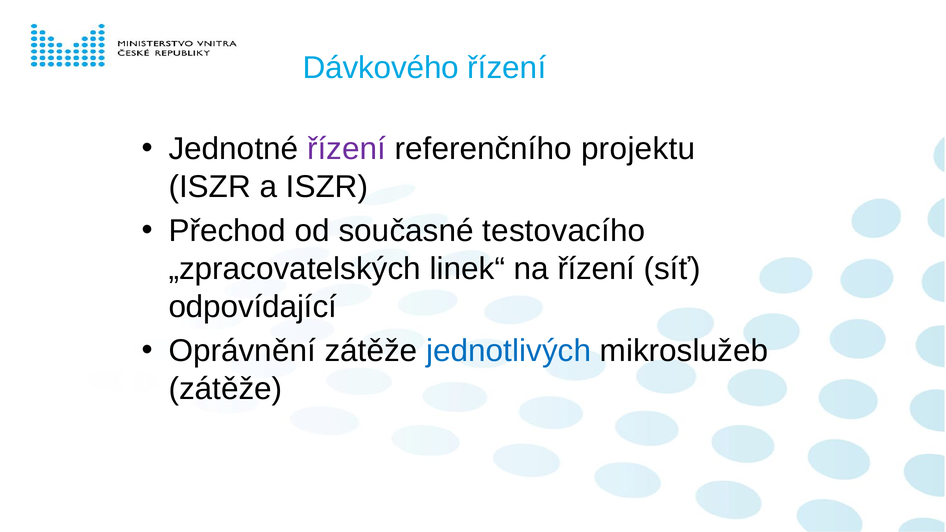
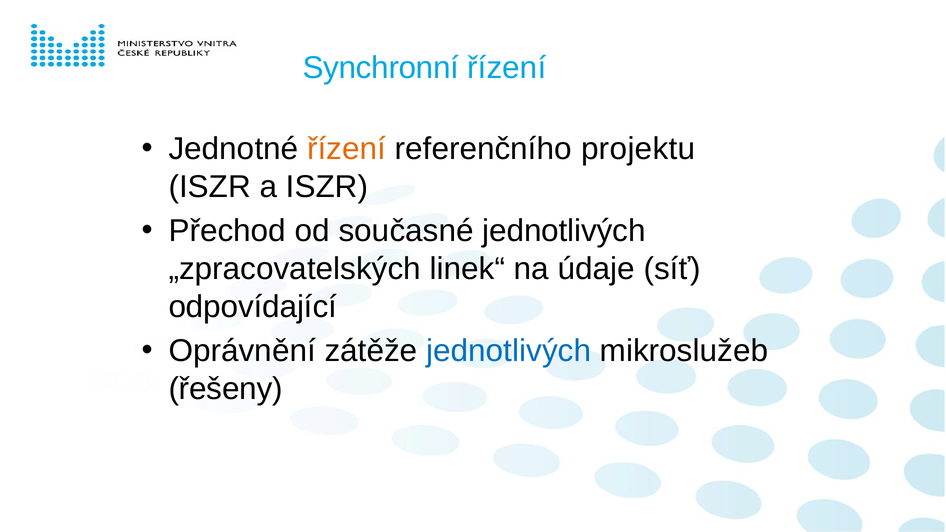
Dávkového: Dávkového -> Synchronní (381, 68)
řízení colour: purple -> orange (347, 149)
současné testovacího: testovacího -> jednotlivých (564, 231)
na řízení: řízení -> údaje (596, 269)
zátěže: zátěže -> řešeny (226, 389)
